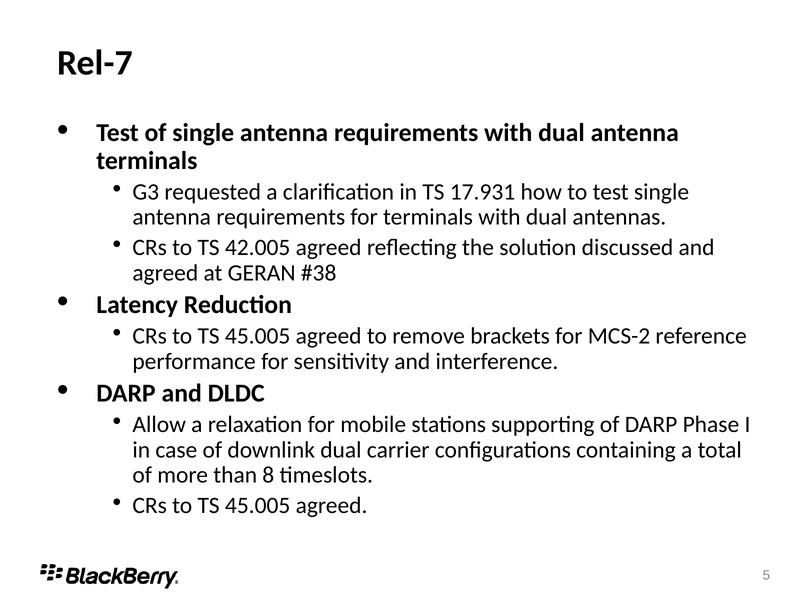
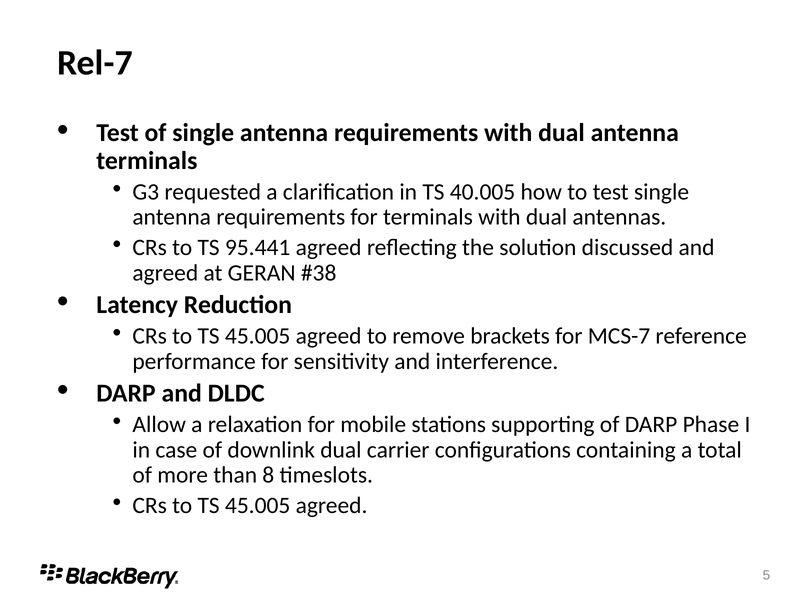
17.931: 17.931 -> 40.005 (483, 192)
42.005: 42.005 -> 95.441 (258, 248)
MCS-2: MCS-2 -> MCS-7 (619, 336)
